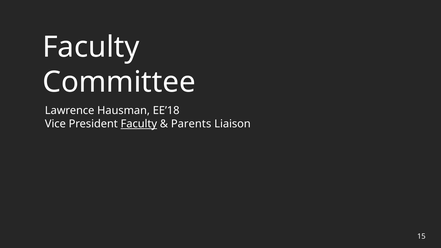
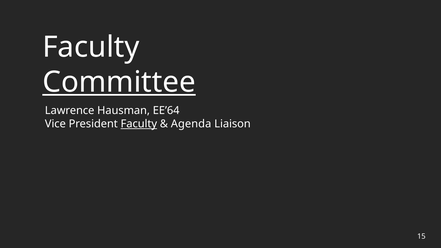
Committee underline: none -> present (119, 82)
EE’18: EE’18 -> EE’64 (166, 111)
Parents: Parents -> Agenda (191, 124)
